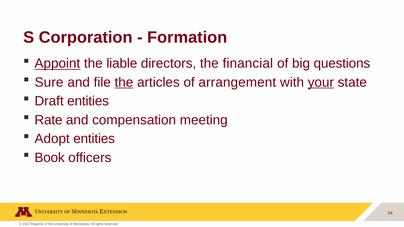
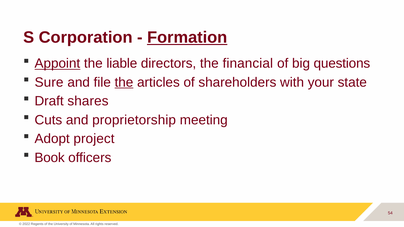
Formation underline: none -> present (187, 37)
arrangement: arrangement -> shareholders (237, 82)
your underline: present -> none (321, 82)
Draft entities: entities -> shares (88, 101)
Rate: Rate -> Cuts (48, 120)
compensation: compensation -> proprietorship (134, 120)
Adopt entities: entities -> project (94, 139)
